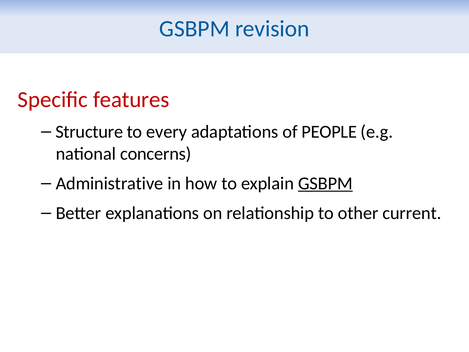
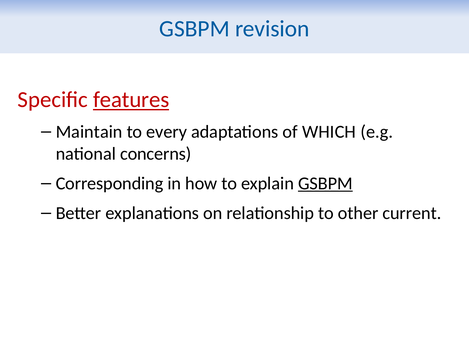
features underline: none -> present (131, 100)
Structure: Structure -> Maintain (89, 132)
PEOPLE: PEOPLE -> WHICH (329, 132)
Administrative: Administrative -> Corresponding (110, 183)
